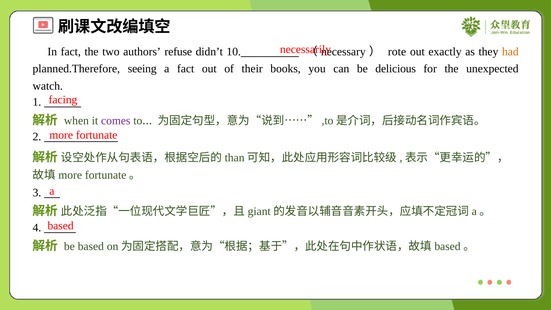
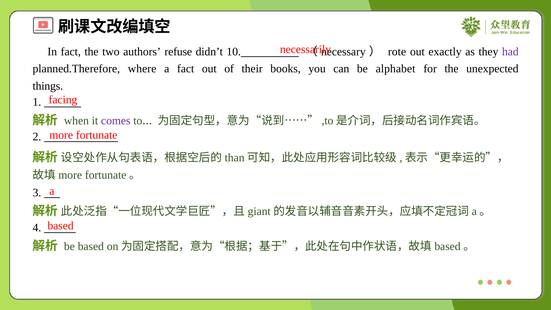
had colour: orange -> purple (510, 52)
seeing: seeing -> where (142, 69)
delicious: delicious -> alphabet (396, 69)
watch: watch -> things (48, 86)
